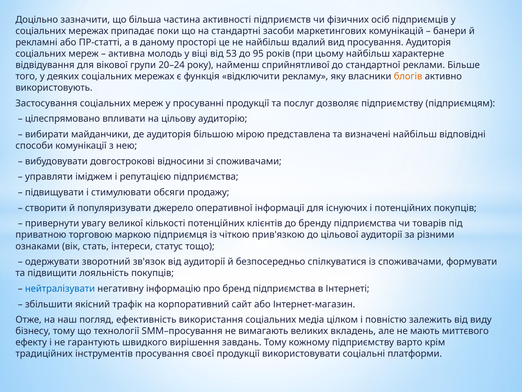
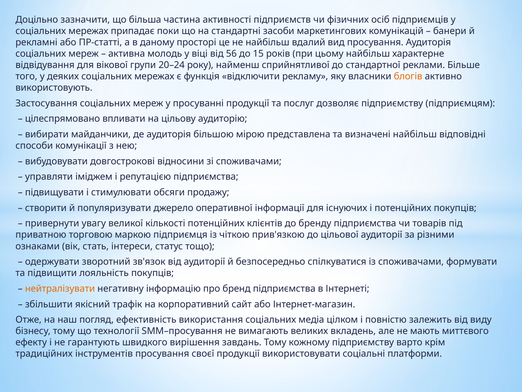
53: 53 -> 56 (231, 54)
95: 95 -> 15 (258, 54)
нейтралізувати colour: blue -> orange (60, 288)
